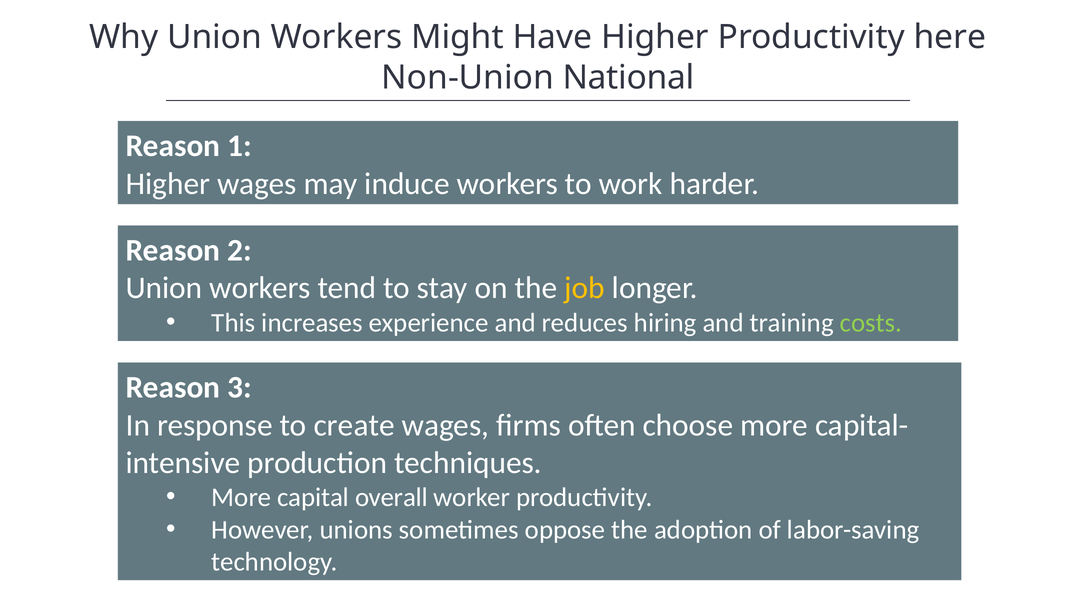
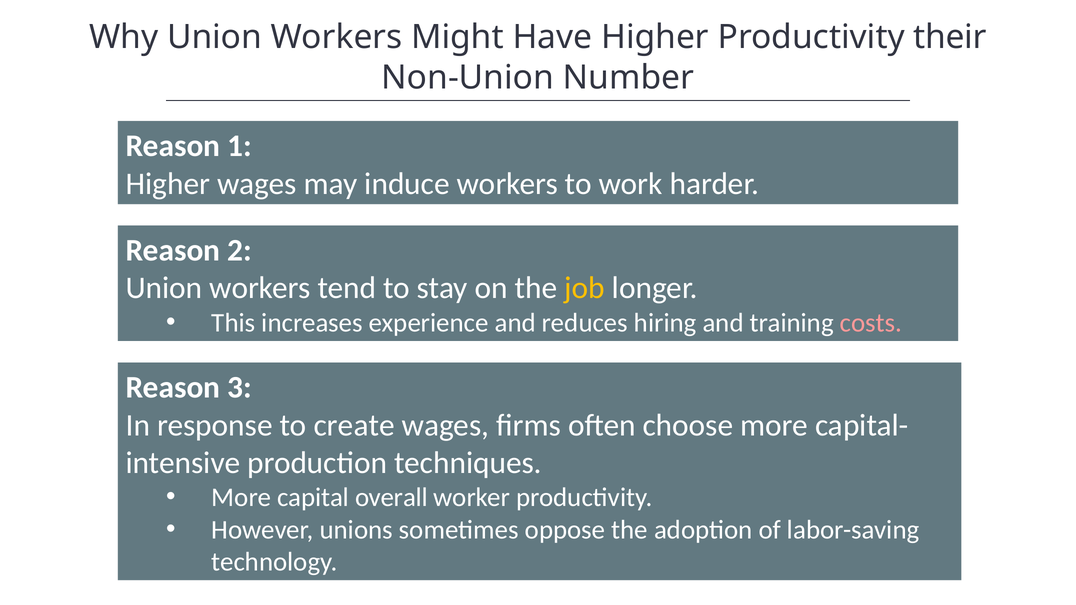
here: here -> their (950, 37)
National: National -> Number (628, 78)
costs colour: light green -> pink (871, 323)
